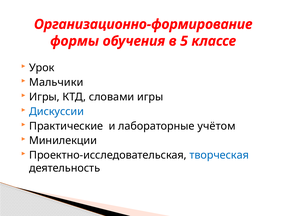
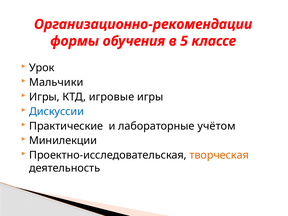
Организационно-формирование: Организационно-формирование -> Организационно-рекомендации (143, 24)
словами: словами -> игровые (112, 97)
творческая colour: blue -> orange (219, 155)
